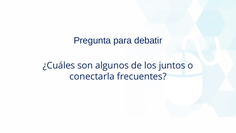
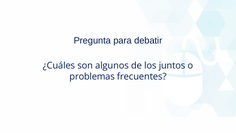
conectarla: conectarla -> problemas (92, 76)
